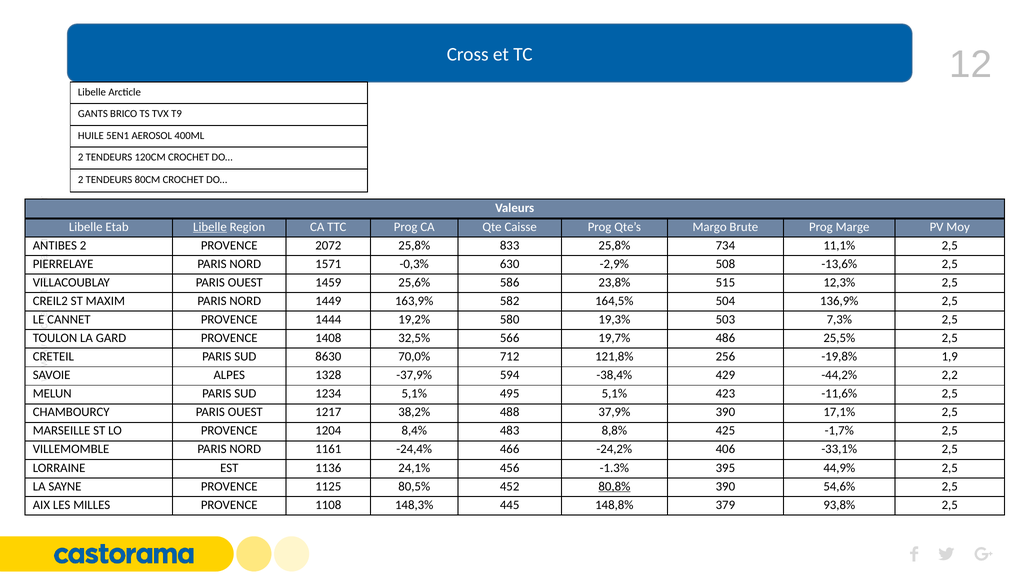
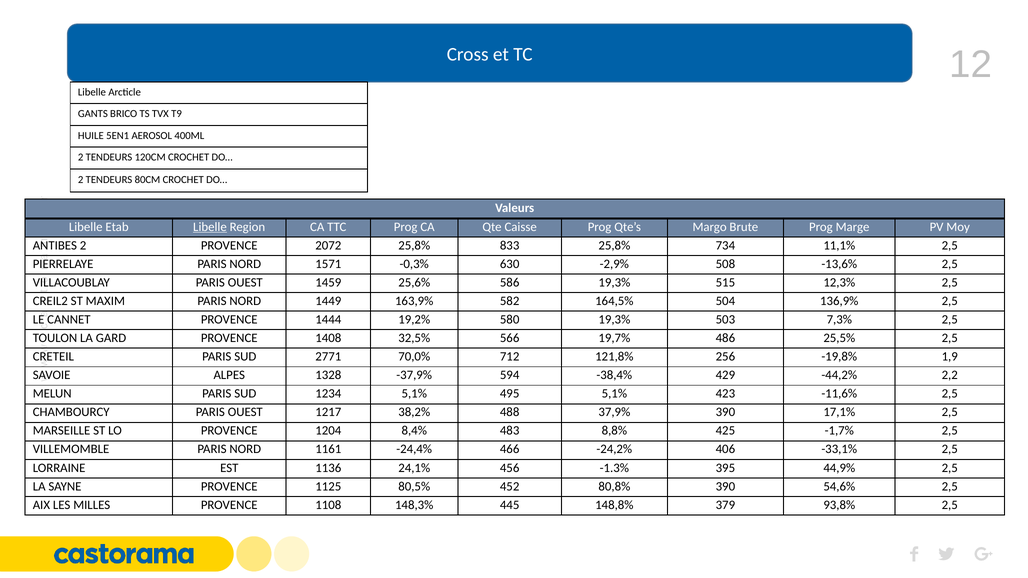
586 23,8%: 23,8% -> 19,3% (614, 283)
8630: 8630 -> 2771 (328, 357)
80,8% underline: present -> none (614, 487)
